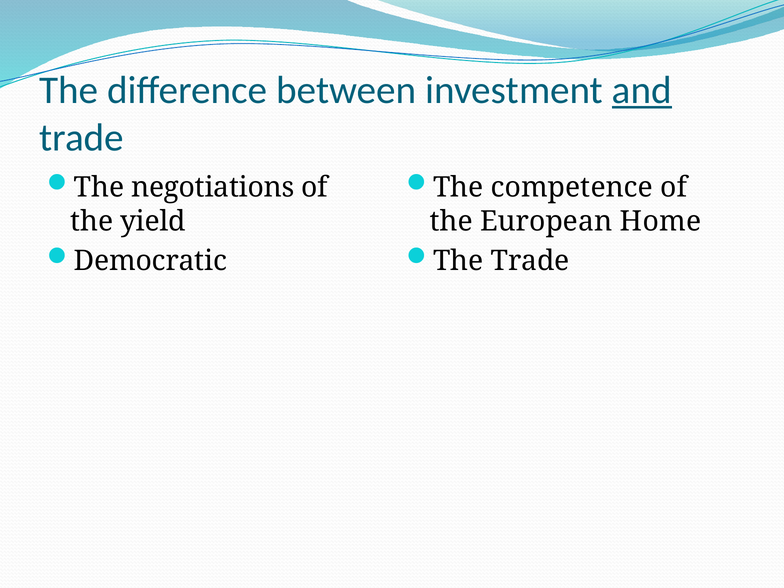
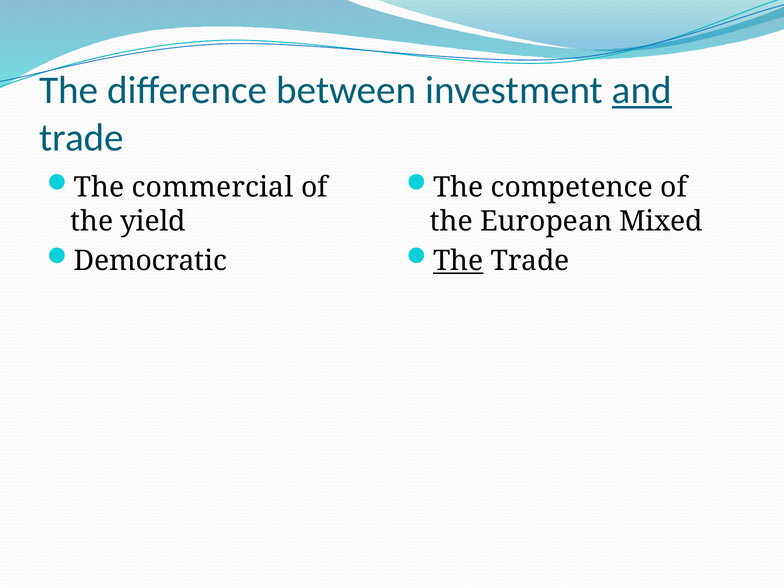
negotiations: negotiations -> commercial (213, 187)
Home: Home -> Mixed (661, 221)
The underline: none -> present (458, 261)
